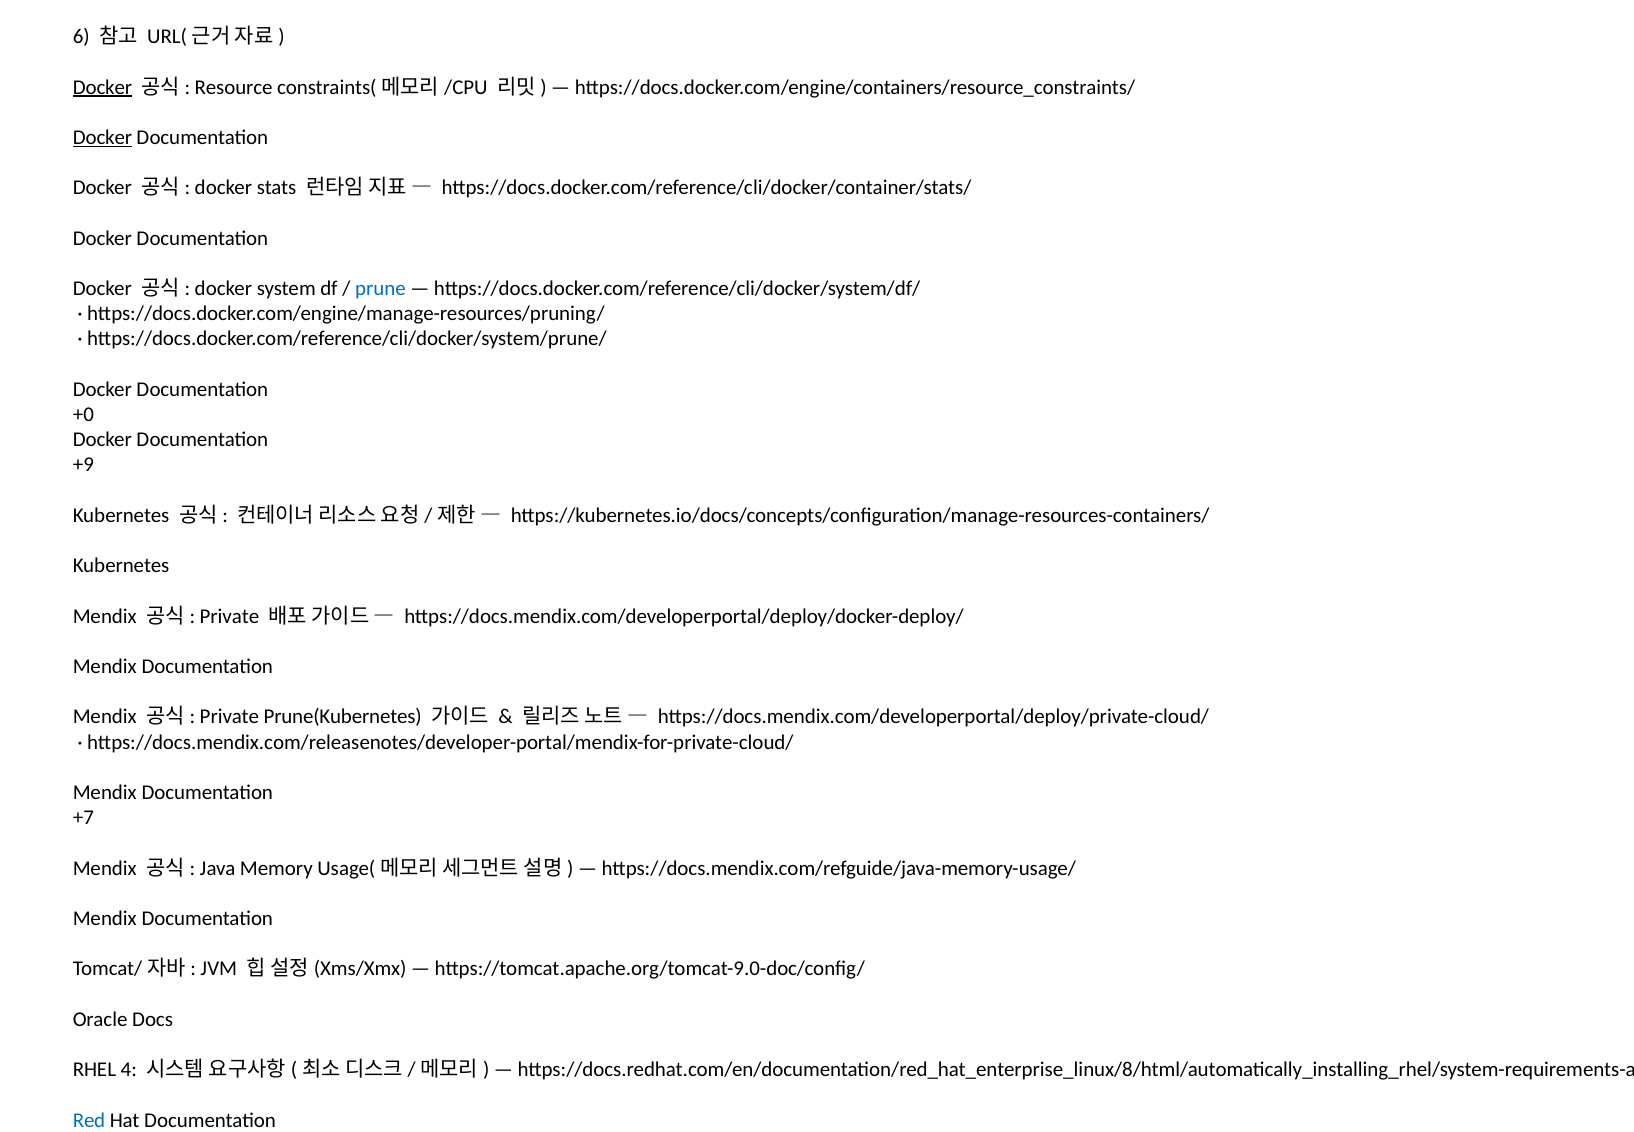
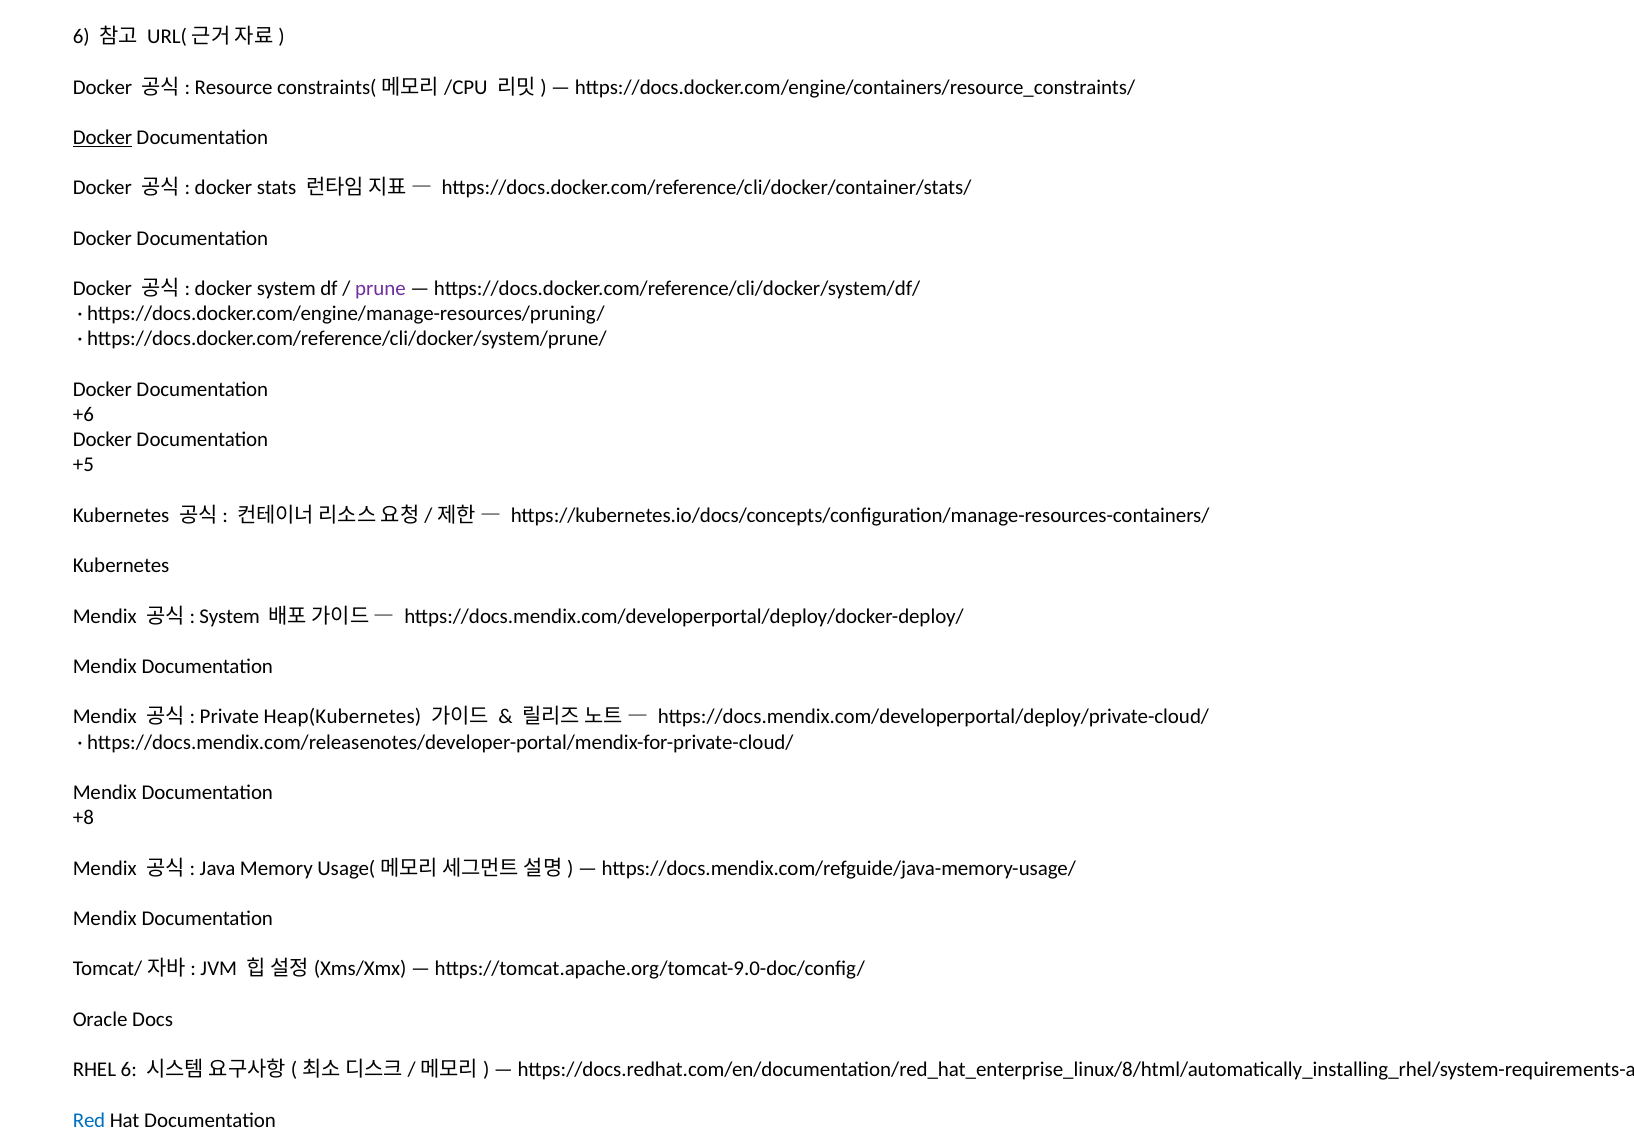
Docker underline: present -> none (103, 87)
prune colour: blue -> purple (380, 288)
+0: +0 -> +6 (83, 414)
+9: +9 -> +5 (83, 465)
Private: Private -> System (230, 616)
Prune(Kubernetes: Prune(Kubernetes -> Heap(Kubernetes (342, 717)
+7: +7 -> +8 (83, 817)
RHEL 4: 4 -> 6 (129, 1069)
